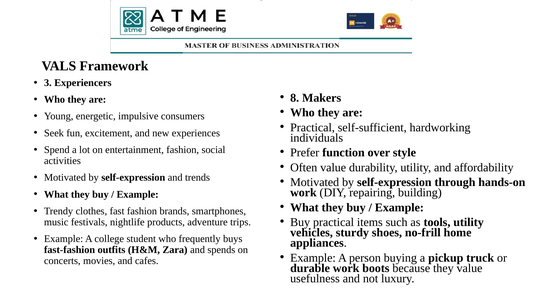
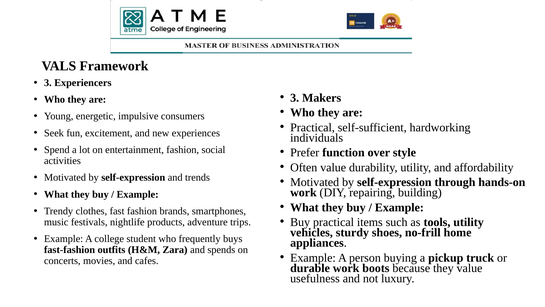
8: 8 -> 3 (295, 98)
